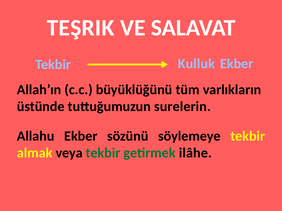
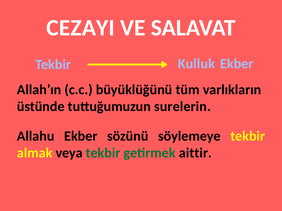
TEŞRIK: TEŞRIK -> CEZAYI (81, 28)
ilâhe: ilâhe -> aittir (195, 153)
